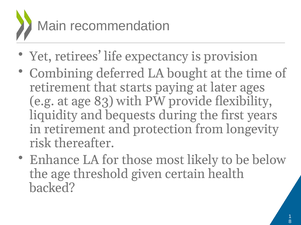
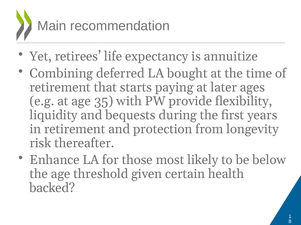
provision: provision -> annuitize (231, 57)
83: 83 -> 35 (104, 102)
